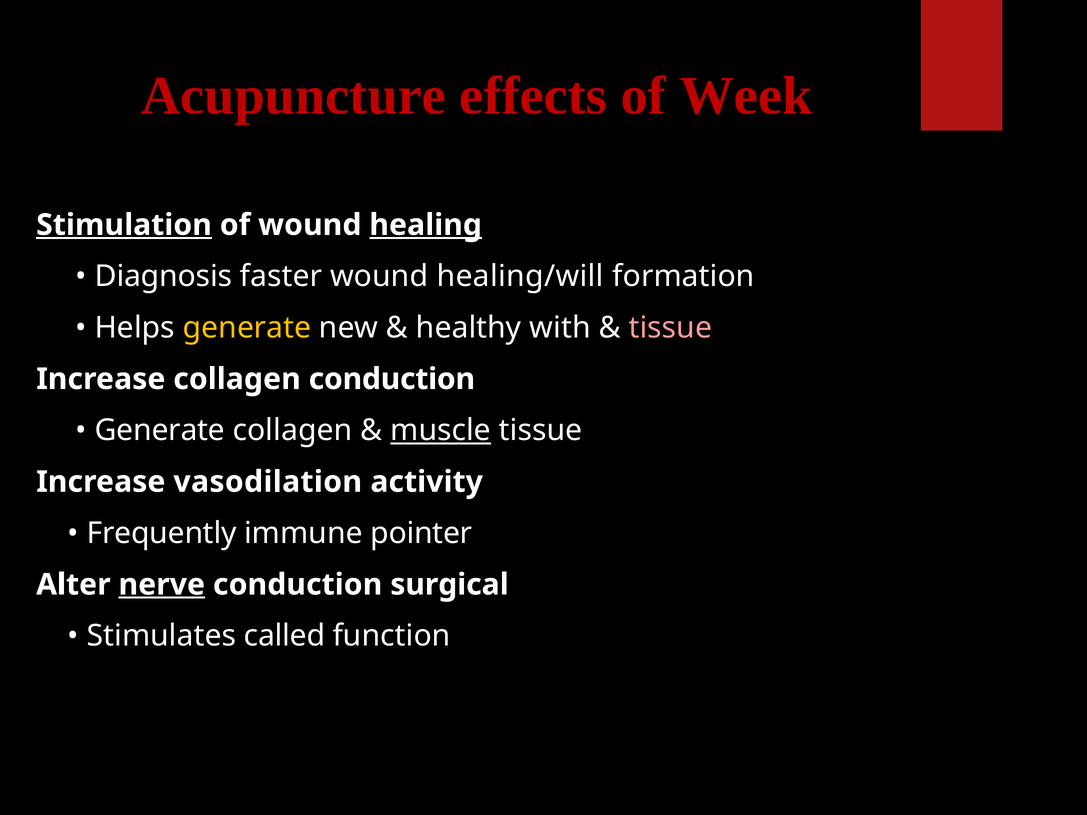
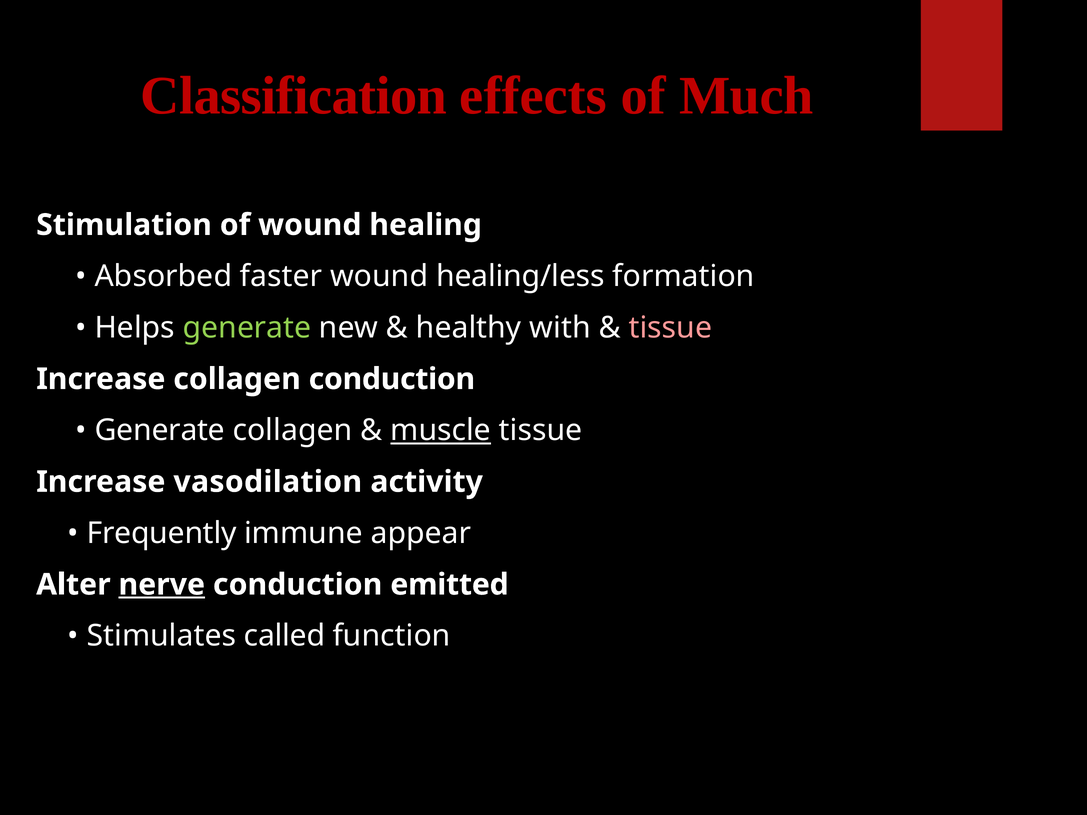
Acupuncture: Acupuncture -> Classification (294, 96)
Week: Week -> Much (746, 96)
Stimulation underline: present -> none (124, 225)
healing underline: present -> none (426, 225)
Diagnosis: Diagnosis -> Absorbed (163, 276)
healing/will: healing/will -> healing/less (520, 276)
generate colour: yellow -> light green (247, 328)
pointer: pointer -> appear (421, 533)
surgical: surgical -> emitted (449, 585)
